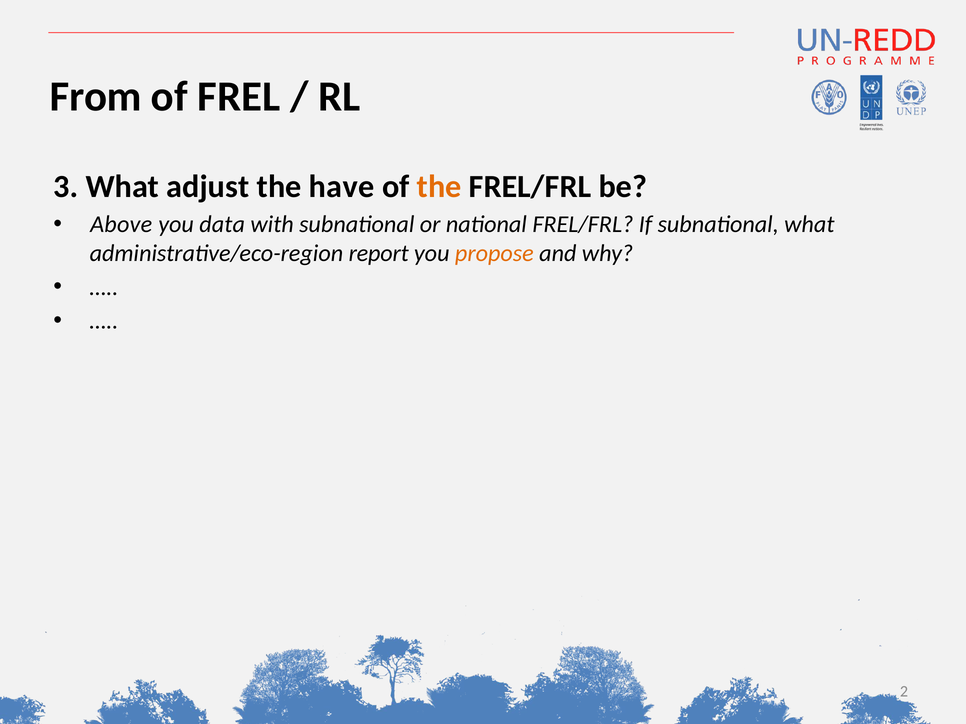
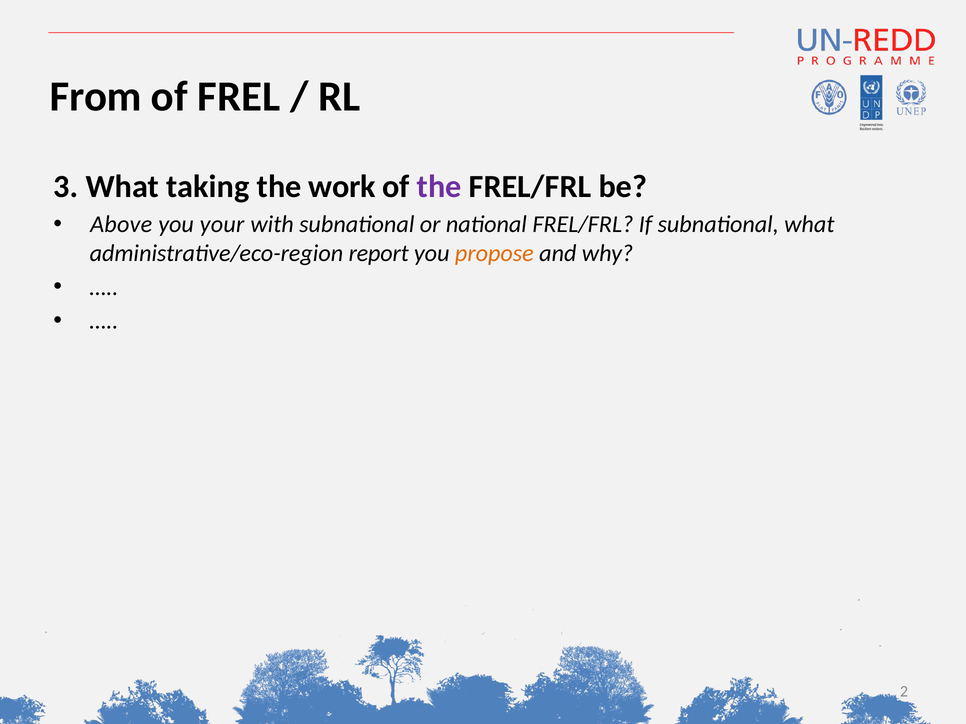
adjust: adjust -> taking (208, 187)
have: have -> work (342, 187)
the colour: orange -> purple (439, 187)
data: data -> your (222, 225)
